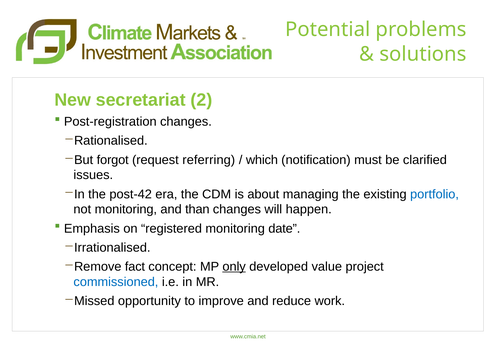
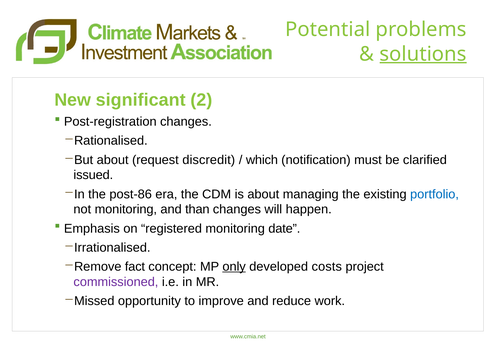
solutions underline: none -> present (423, 54)
secretariat: secretariat -> significant (141, 100)
forgot: forgot -> about (113, 160)
referring: referring -> discredit (209, 160)
issues: issues -> issued (93, 175)
post-42: post-42 -> post-86 (131, 194)
value: value -> costs (327, 267)
commissioned colour: blue -> purple (116, 282)
